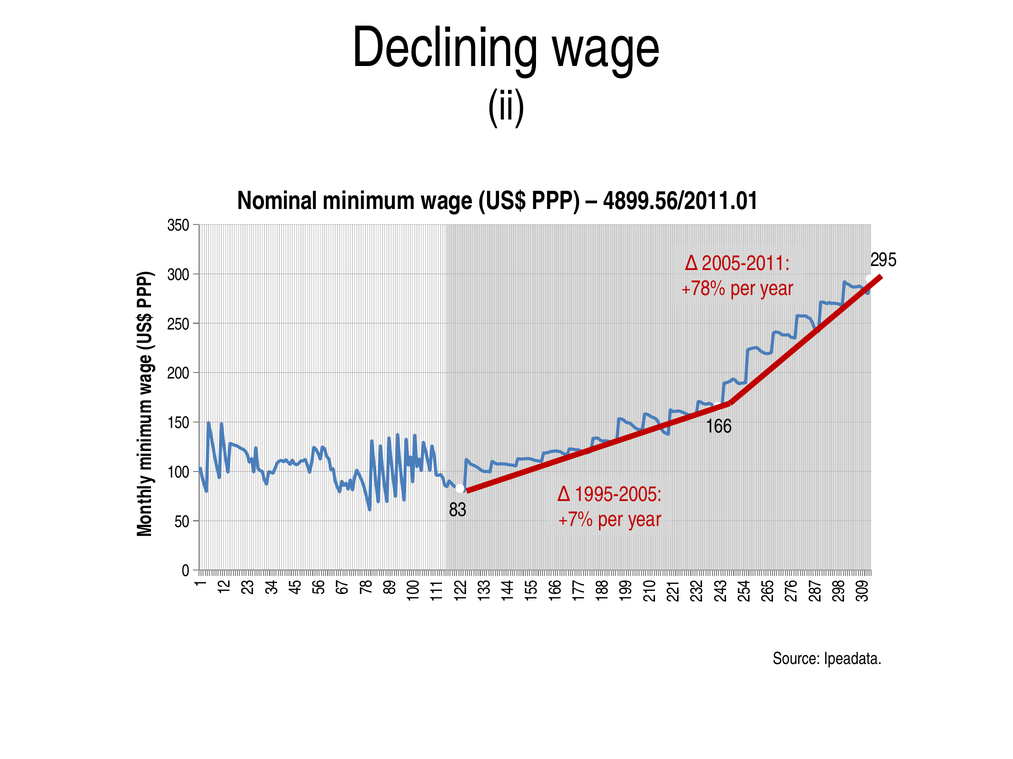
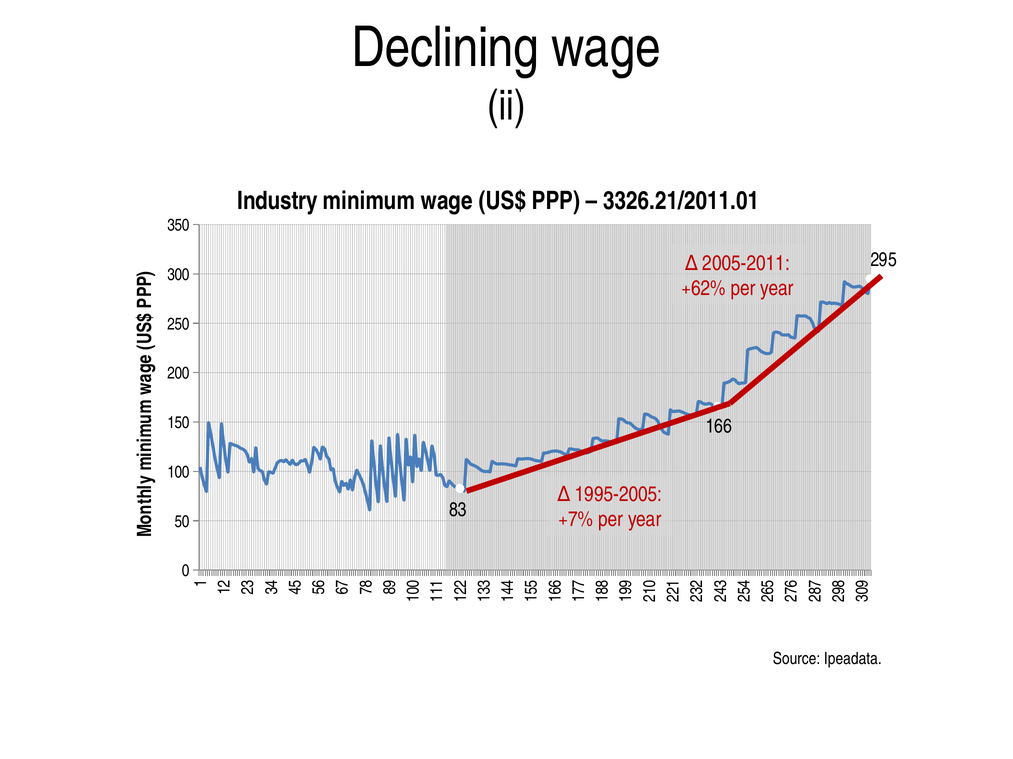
Nominal: Nominal -> Industry (278, 201)
4899.56/2011.01: 4899.56/2011.01 -> 3326.21/2011.01 (681, 201)
+78%: +78% -> +62% (703, 289)
